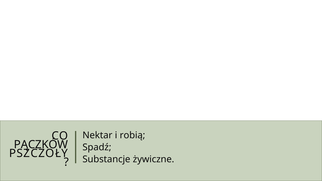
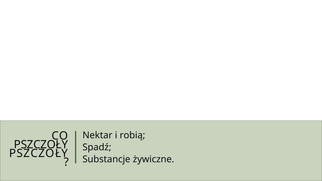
PĄCZKÓW: PĄCZKÓW -> PSZCZOŁY (41, 145)
